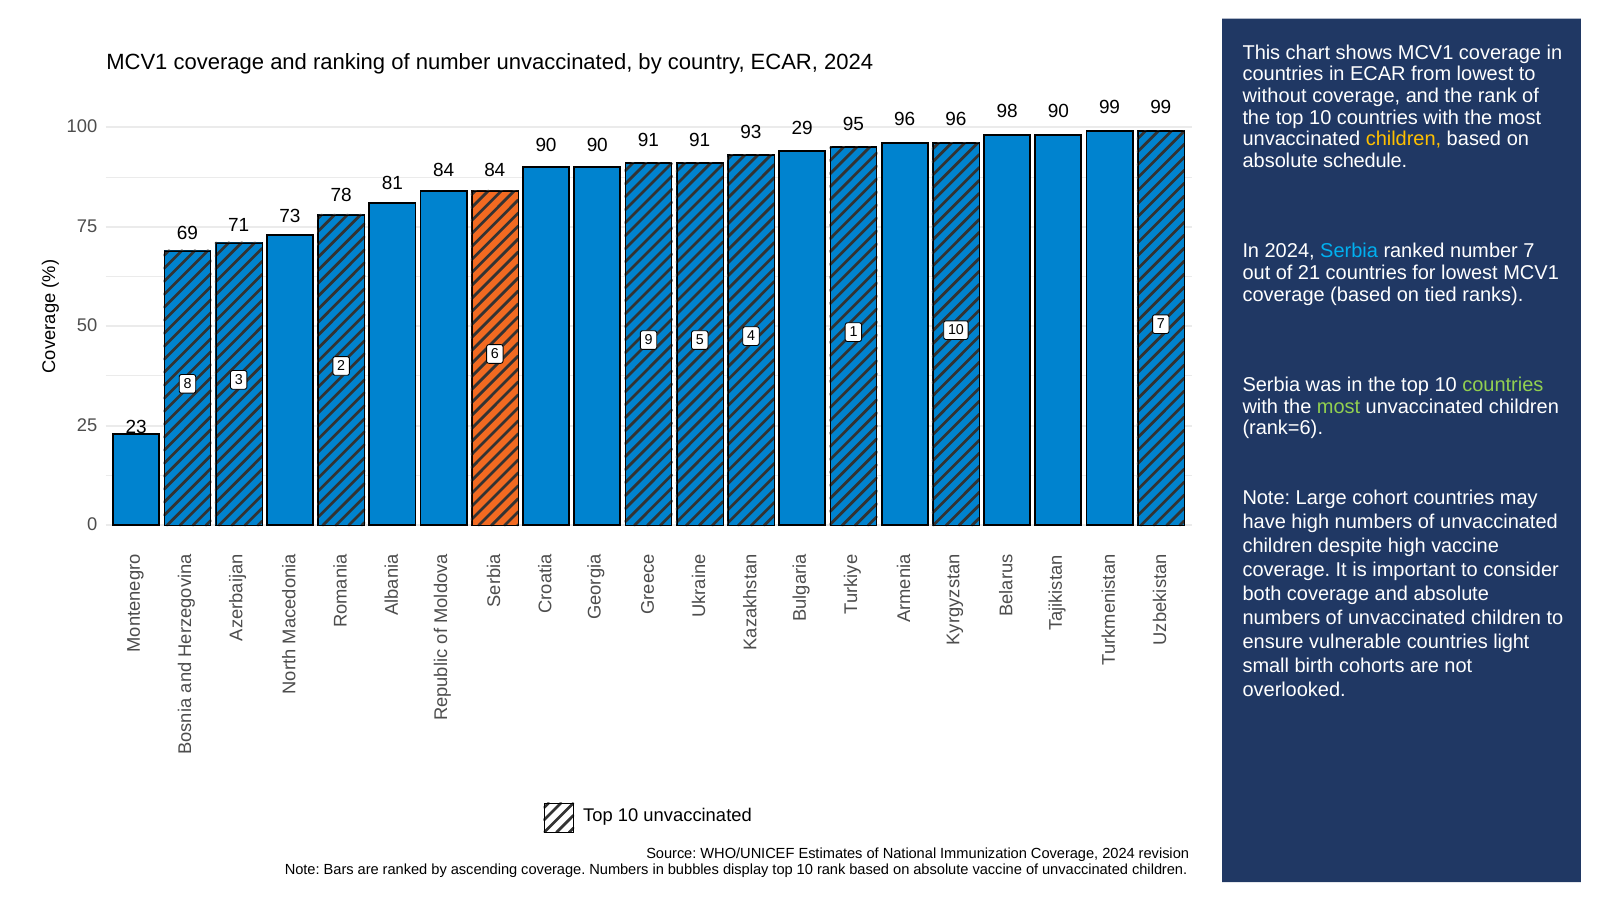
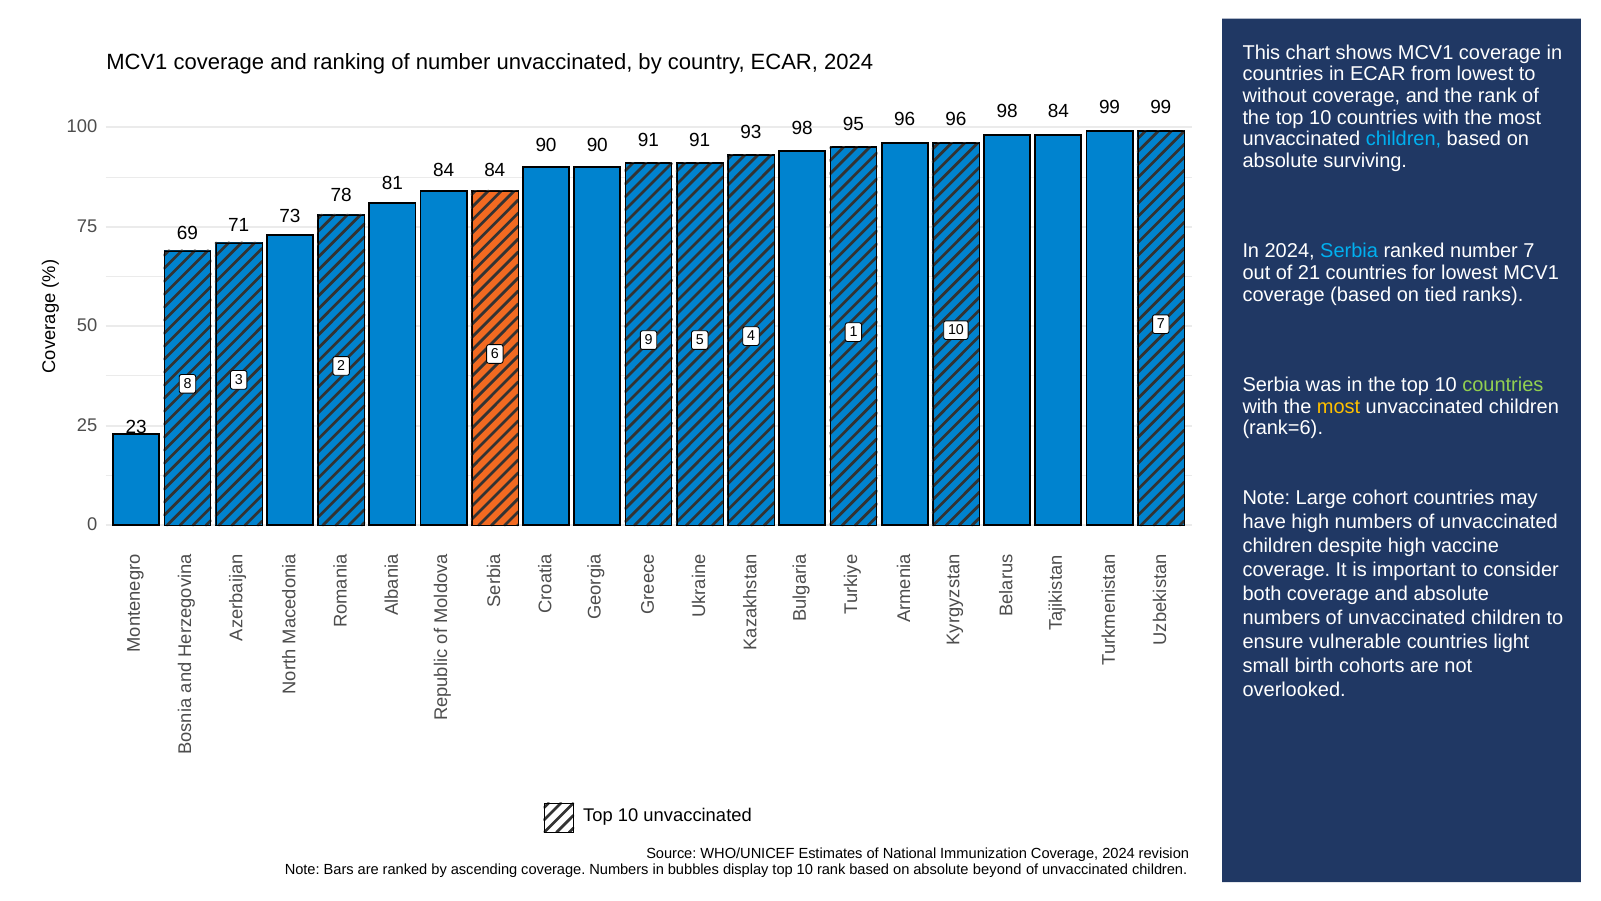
96 90: 90 -> 84 (1058, 111)
children colour: yellow -> light blue (1404, 139)
93 29: 29 -> 98 (802, 128)
schedule: schedule -> surviving (1365, 161)
most colour: light green -> yellow (1339, 406)
absolute vaccine: vaccine -> beyond (997, 869)
